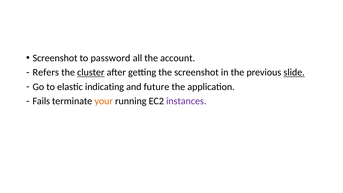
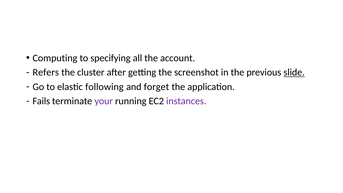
Screenshot: Screenshot -> Computing (55, 58)
password: password -> specifying (110, 58)
cluster underline: present -> none (91, 72)
indicating: indicating -> following (104, 87)
future: future -> forget (156, 87)
your colour: orange -> purple (104, 101)
